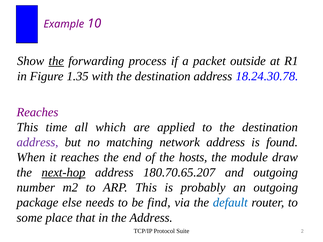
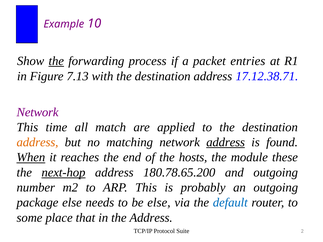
outside: outside -> entries (248, 61)
1.35: 1.35 -> 7.13 (78, 76)
18.24.30.78: 18.24.30.78 -> 17.12.38.71 (267, 76)
Reaches: Reaches -> Network (38, 112)
which: which -> match (111, 127)
address colour: purple -> orange (37, 142)
address underline: none -> present (226, 142)
When underline: none -> present (31, 158)
draw: draw -> these (285, 158)
180.70.65.207: 180.70.65.207 -> 180.78.65.200 (179, 173)
be find: find -> else (159, 203)
